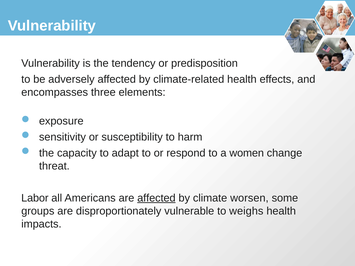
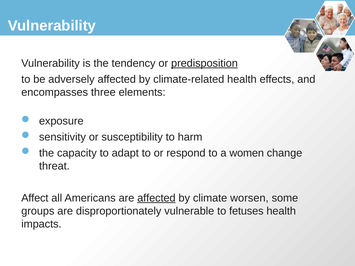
predisposition underline: none -> present (204, 63)
Labor: Labor -> Affect (35, 198)
weighs: weighs -> fetuses (246, 211)
